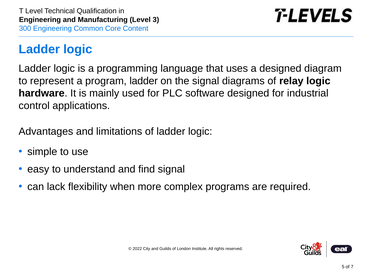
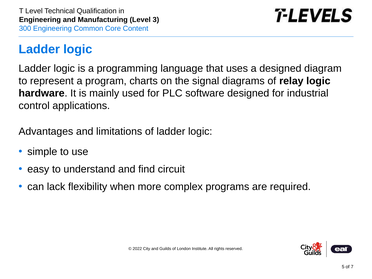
program ladder: ladder -> charts (144, 81)
find signal: signal -> circuit (171, 169)
